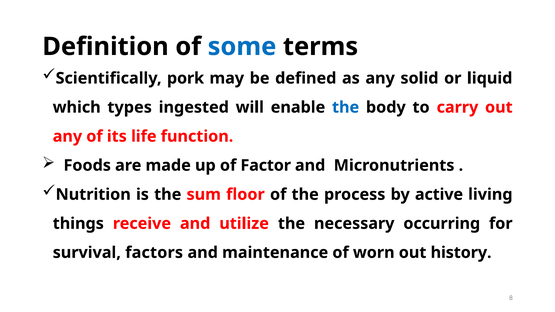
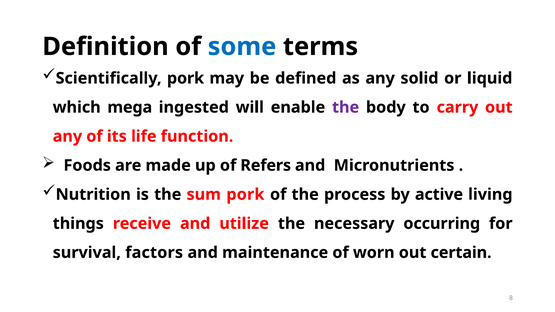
types: types -> mega (130, 107)
the colour: blue -> purple (346, 107)
Factor: Factor -> Refers (266, 165)
sum floor: floor -> pork (245, 195)
history: history -> certain (461, 253)
